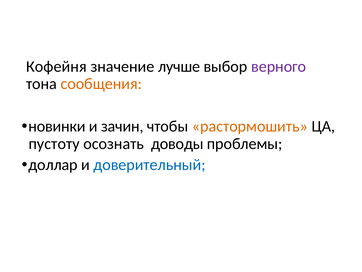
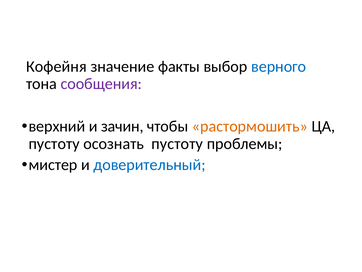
лучше: лучше -> факты (179, 66)
верного colour: purple -> blue (279, 66)
сообщения colour: orange -> purple (101, 84)
новинки: новинки -> верхний (57, 126)
осознать доводы: доводы -> пустоту (177, 143)
доллар: доллар -> мистер (53, 165)
